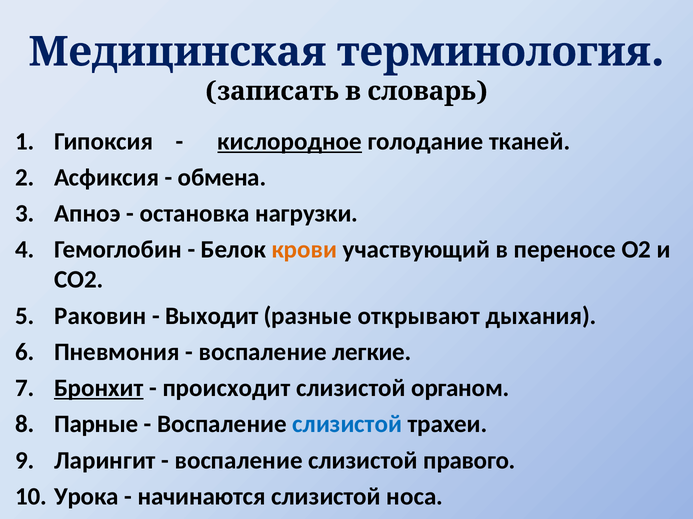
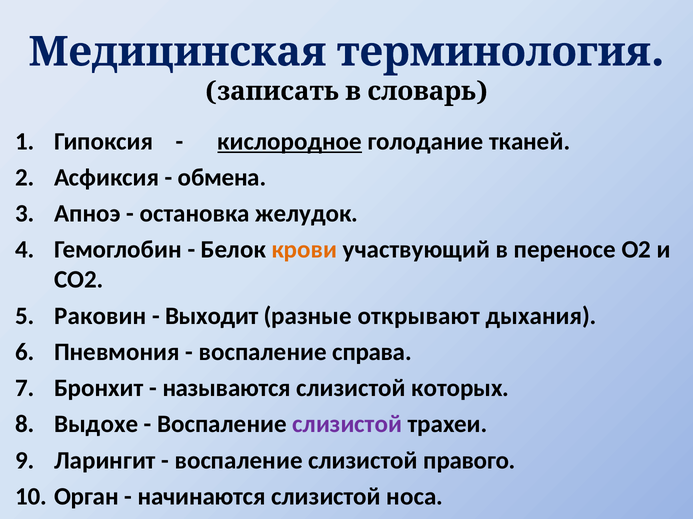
нагрузки: нагрузки -> желудок (307, 214)
легкие: легкие -> справа (372, 352)
Бронхит underline: present -> none (99, 389)
происходит: происходит -> называются (227, 389)
органом: органом -> которых (460, 389)
Парные: Парные -> Выдохе (96, 425)
слизистой colour: blue -> purple (347, 425)
Урока: Урока -> Орган (86, 497)
